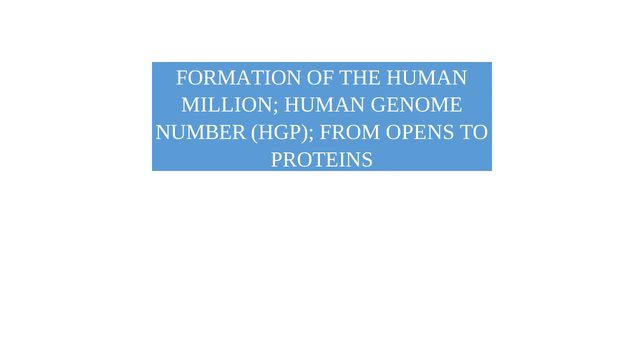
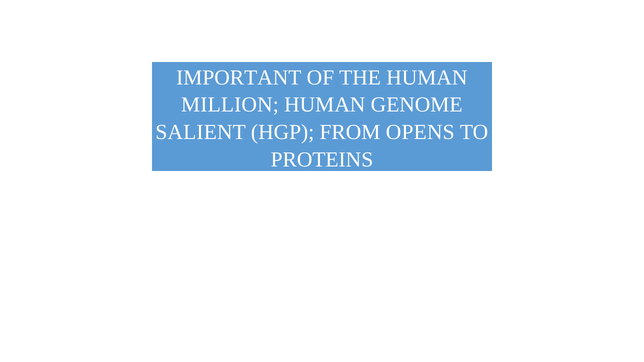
FORMATION: FORMATION -> IMPORTANT (239, 77)
NUMBER: NUMBER -> SALIENT (201, 132)
